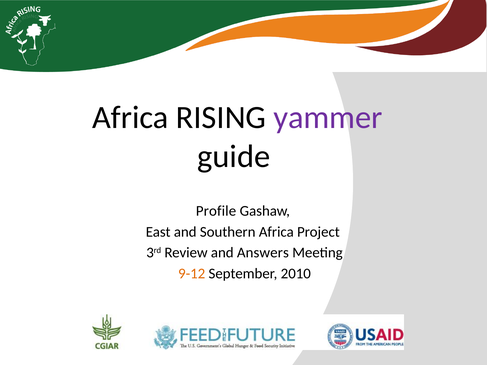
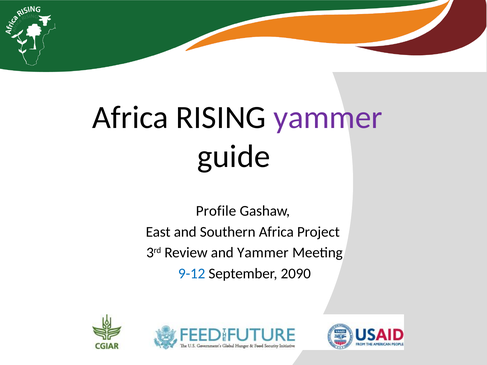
and Answers: Answers -> Yammer (263, 253)
9-12 colour: orange -> blue (192, 274)
2010: 2010 -> 2090 (296, 274)
